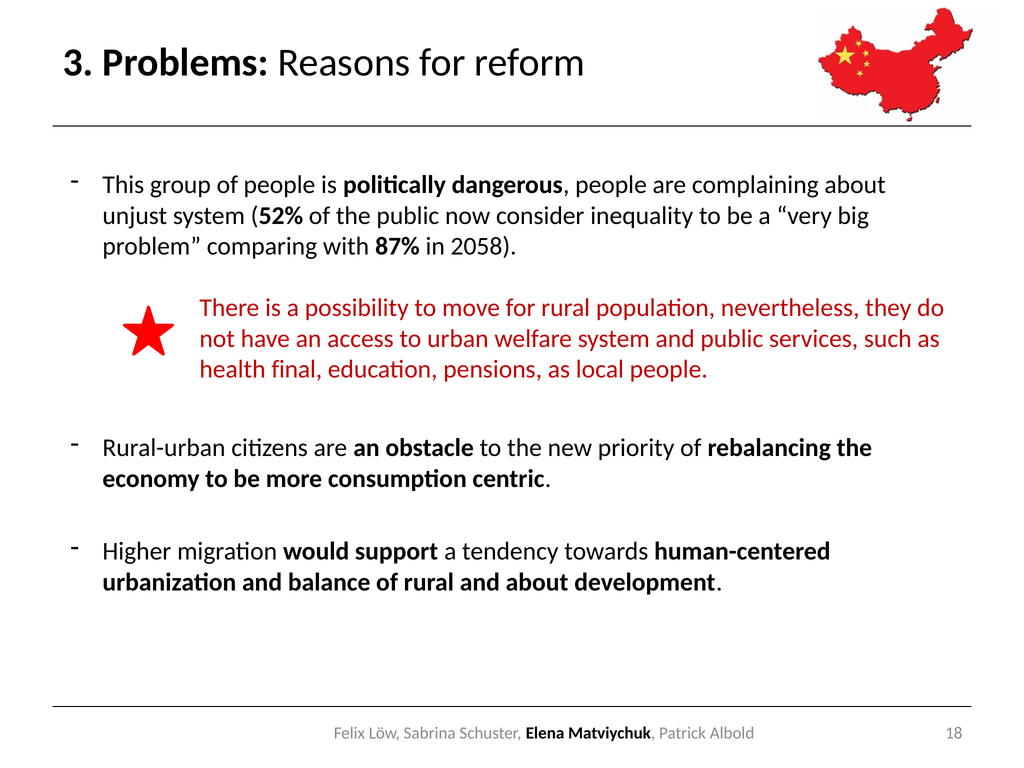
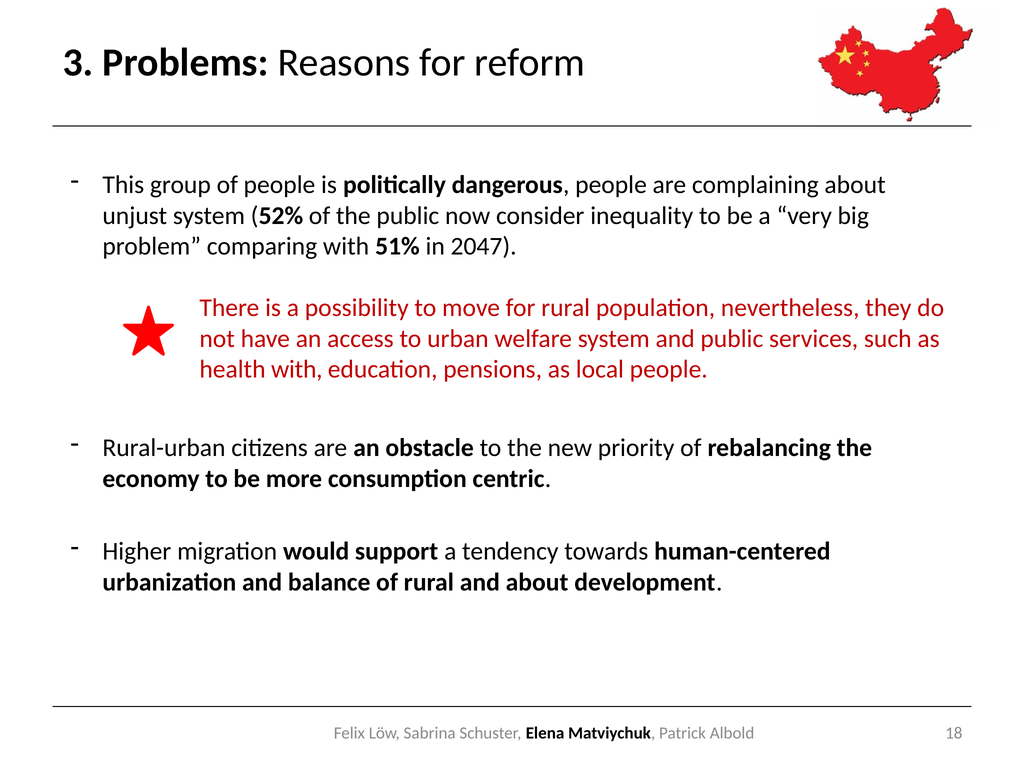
87%: 87% -> 51% (397, 246)
2058: 2058 -> 2047 (484, 246)
health final: final -> with (297, 369)
